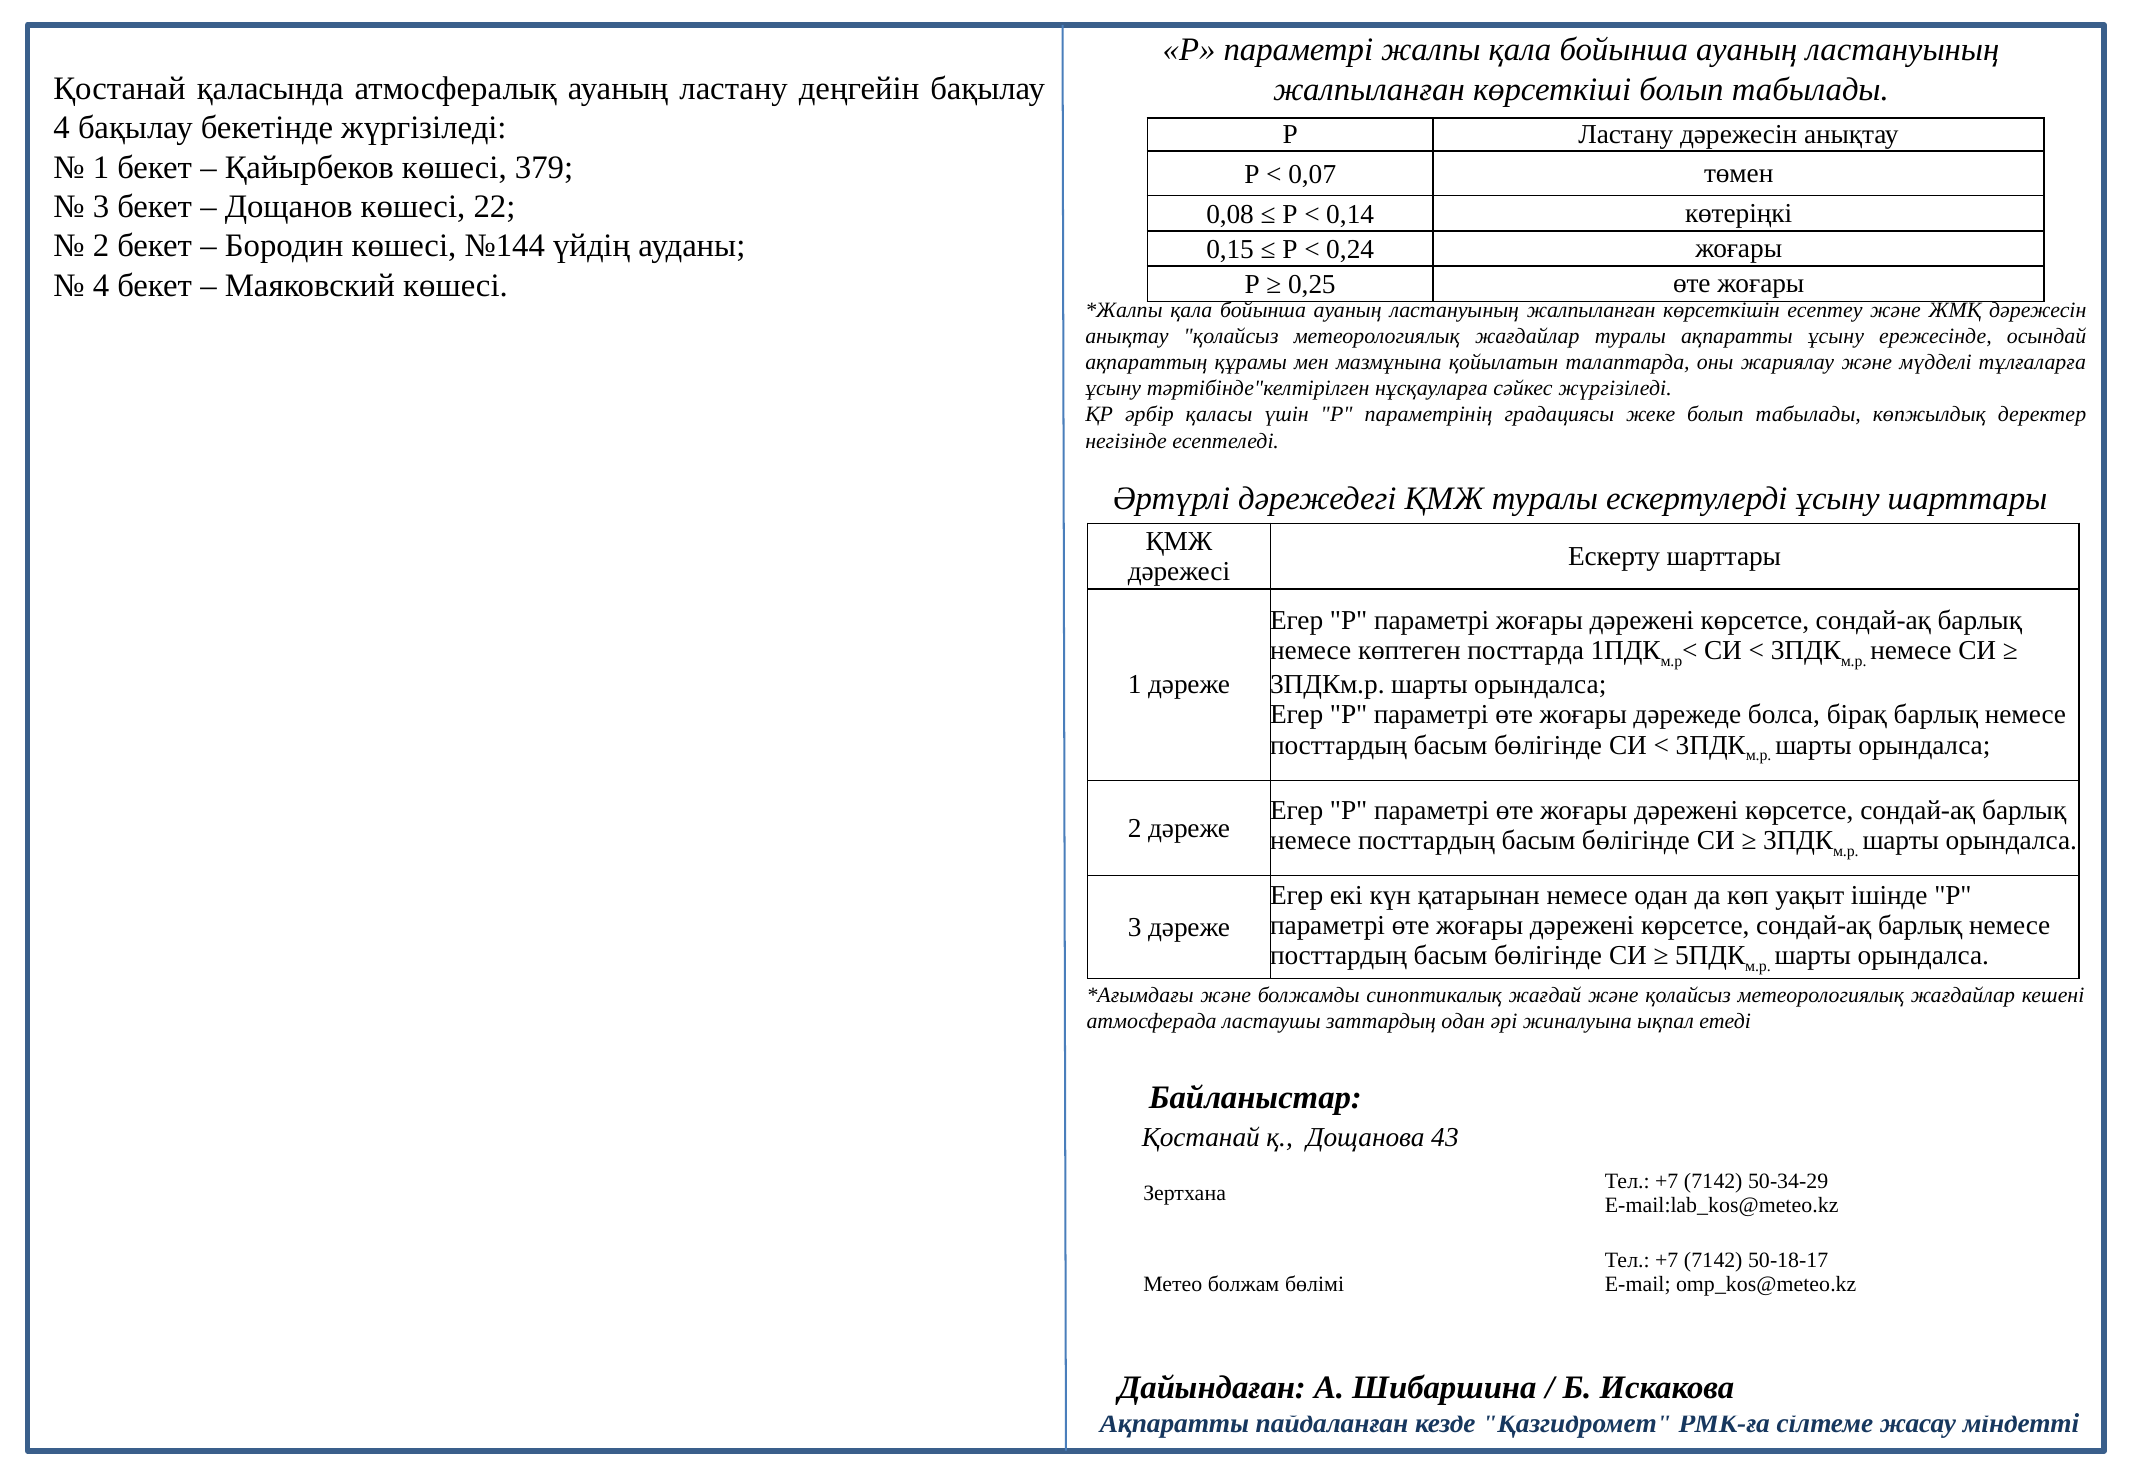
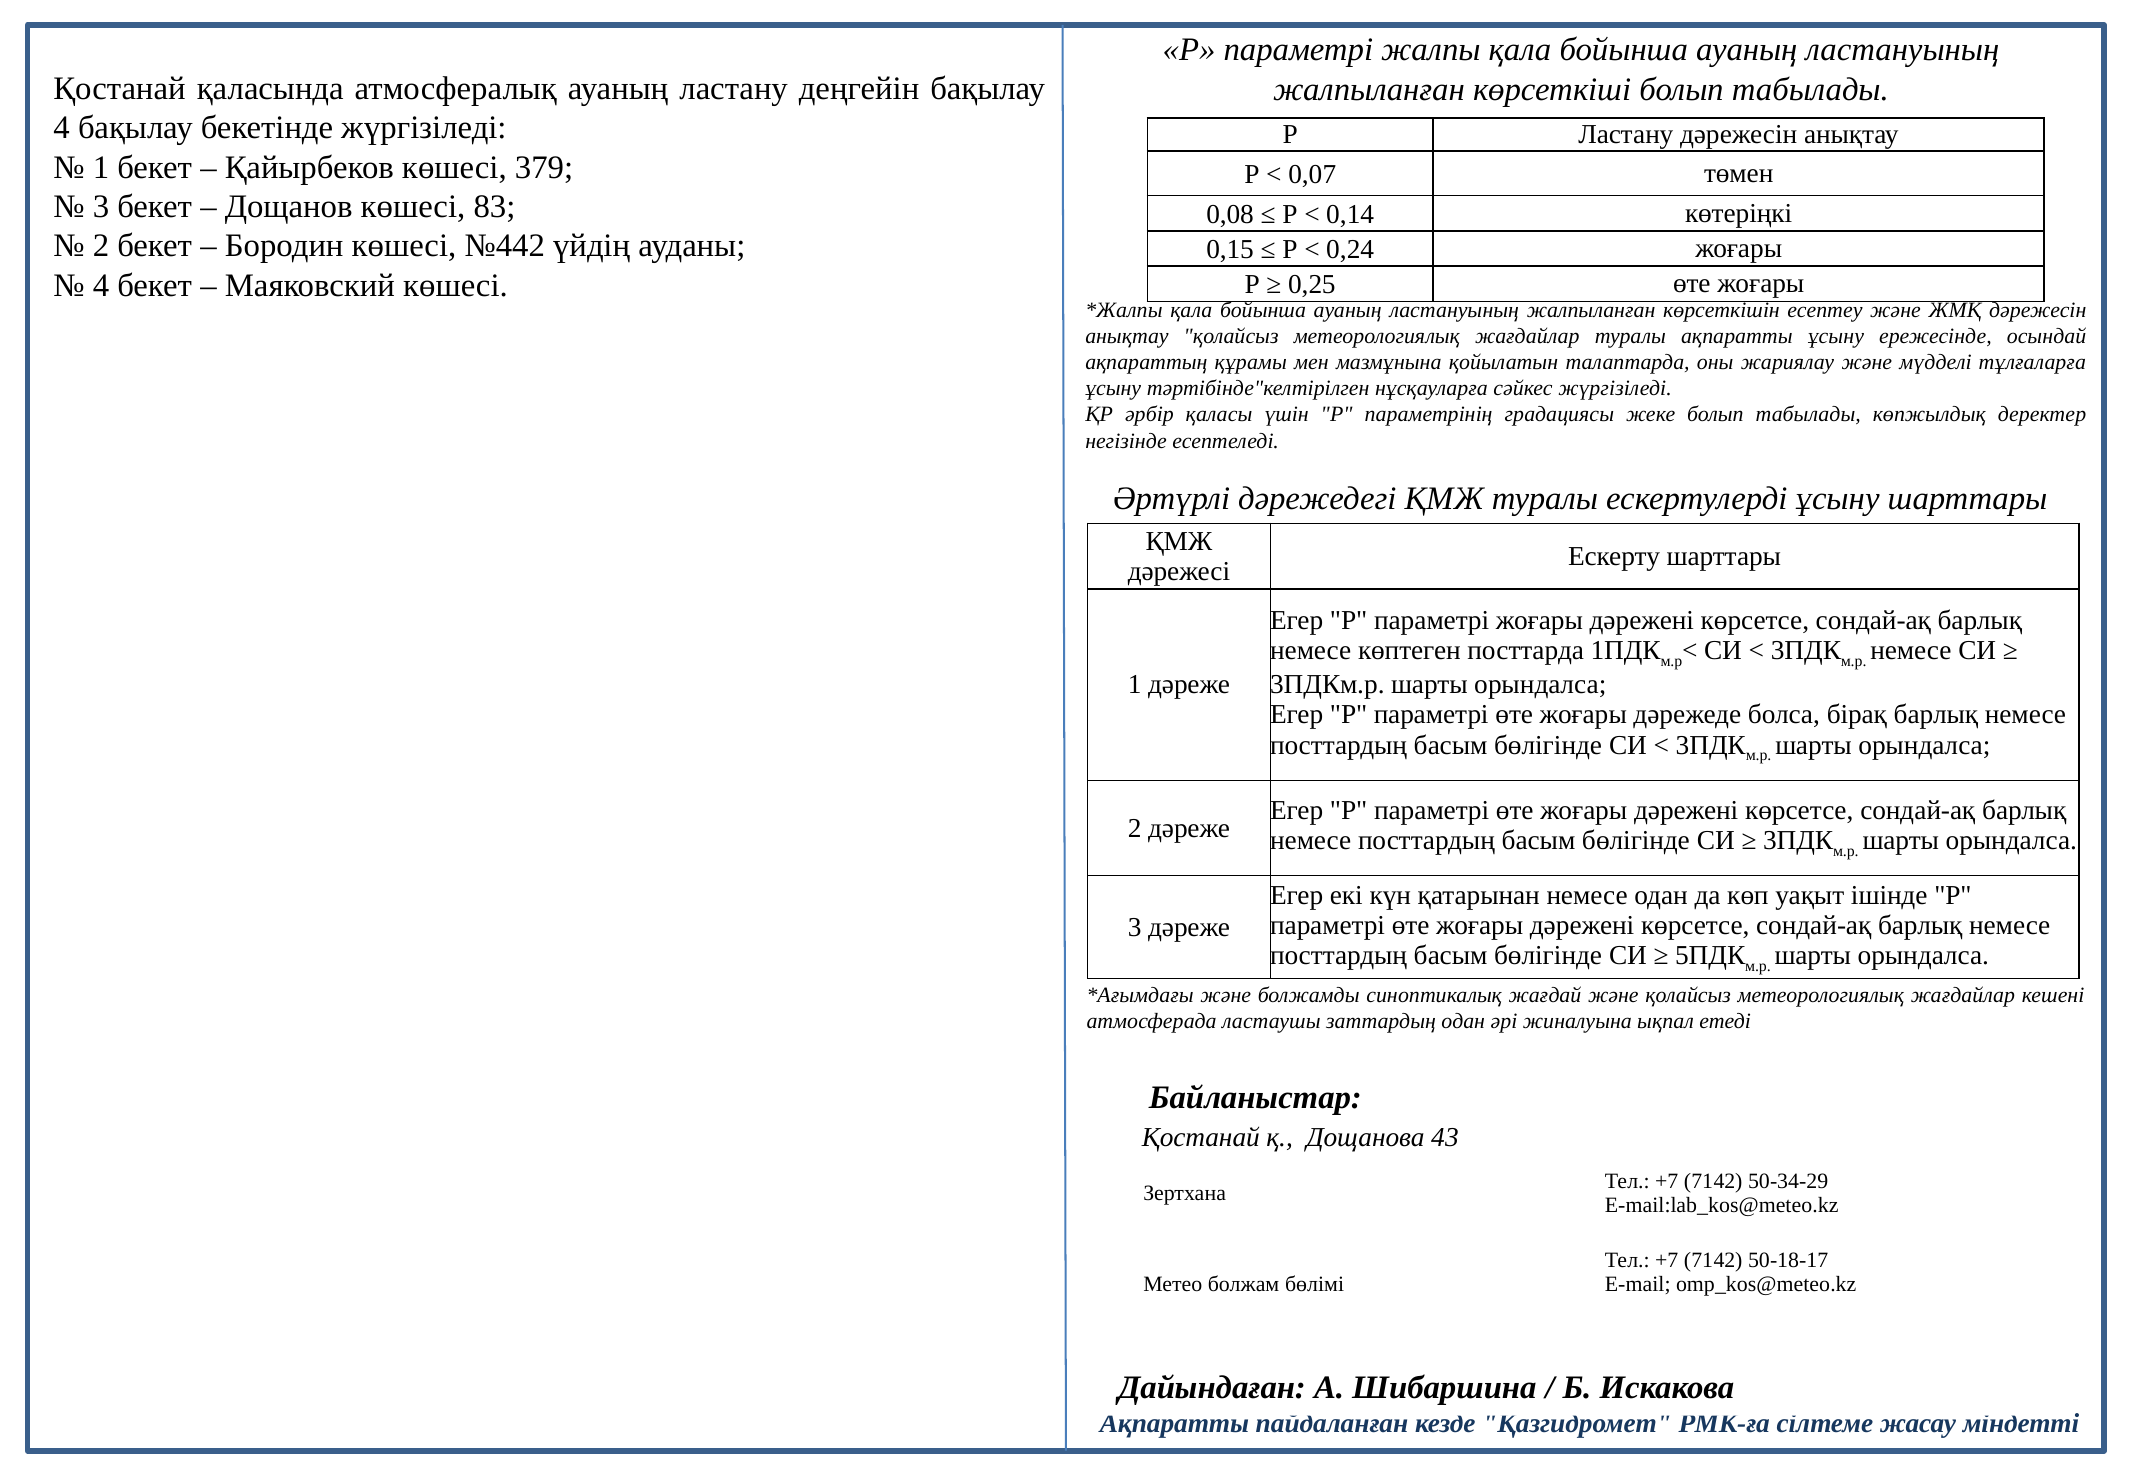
22: 22 -> 83 (494, 207)
№144: №144 -> №442 (505, 246)
